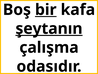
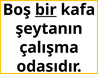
şeytanın underline: present -> none (49, 28)
